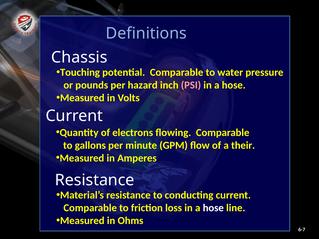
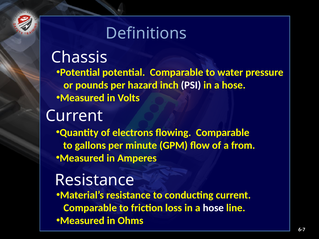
Touching: Touching -> Potential (80, 72)
PSI colour: pink -> white (191, 85)
their: their -> from (243, 145)
